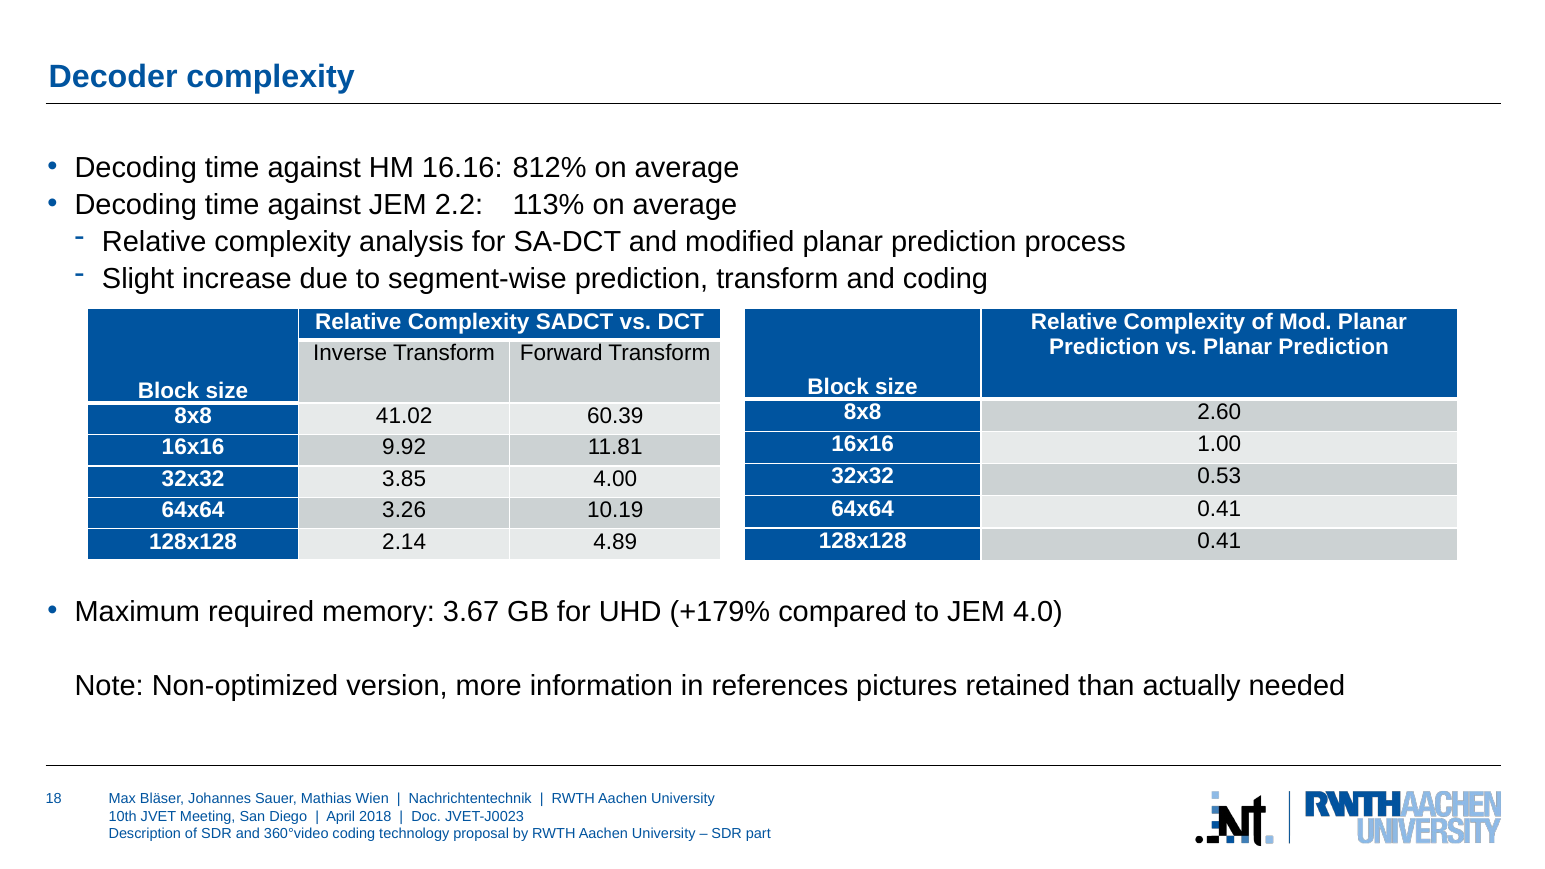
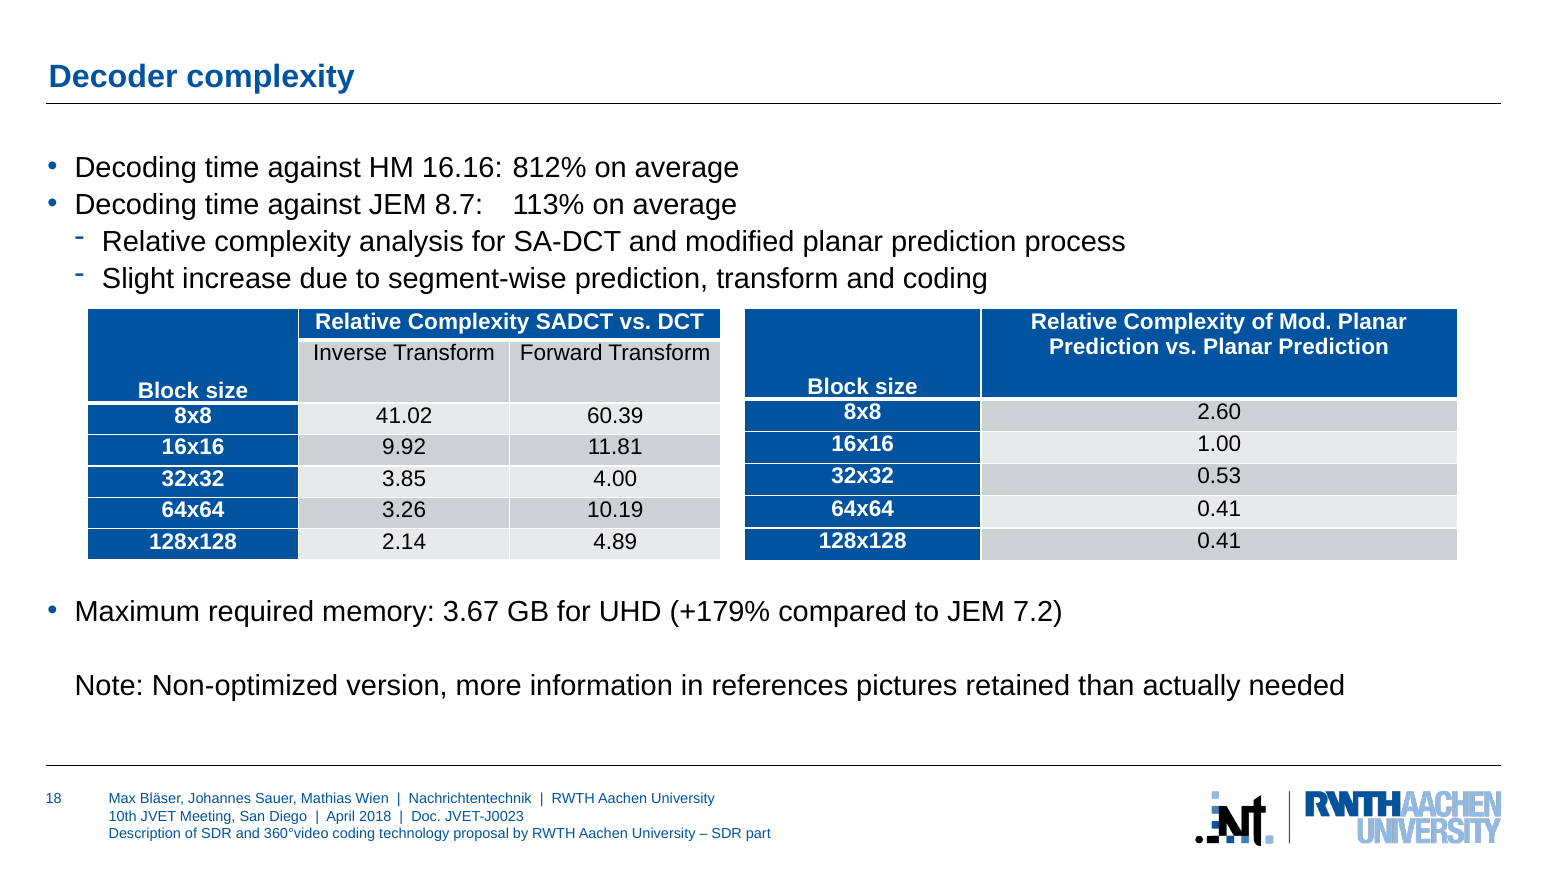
2.2: 2.2 -> 8.7 (459, 205)
4.0: 4.0 -> 7.2 (1038, 612)
